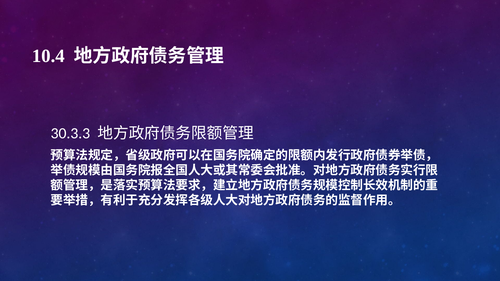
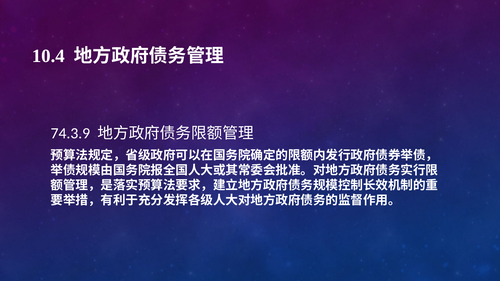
30.3.3: 30.3.3 -> 74.3.9 (70, 134)
